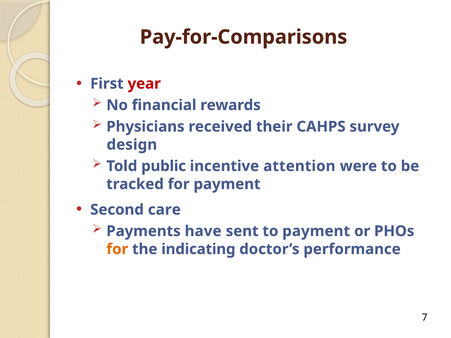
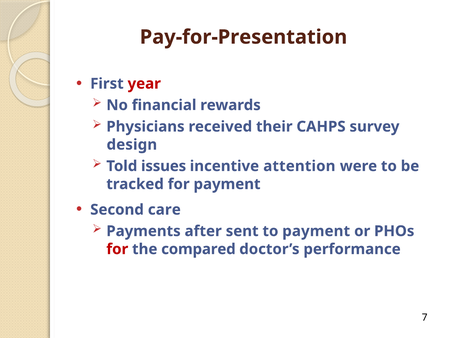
Pay-for-Comparisons: Pay-for-Comparisons -> Pay-for-Presentation (244, 37)
public: public -> issues (164, 166)
have: have -> after (203, 231)
for colour: orange -> red (117, 249)
indicating: indicating -> compared (198, 249)
